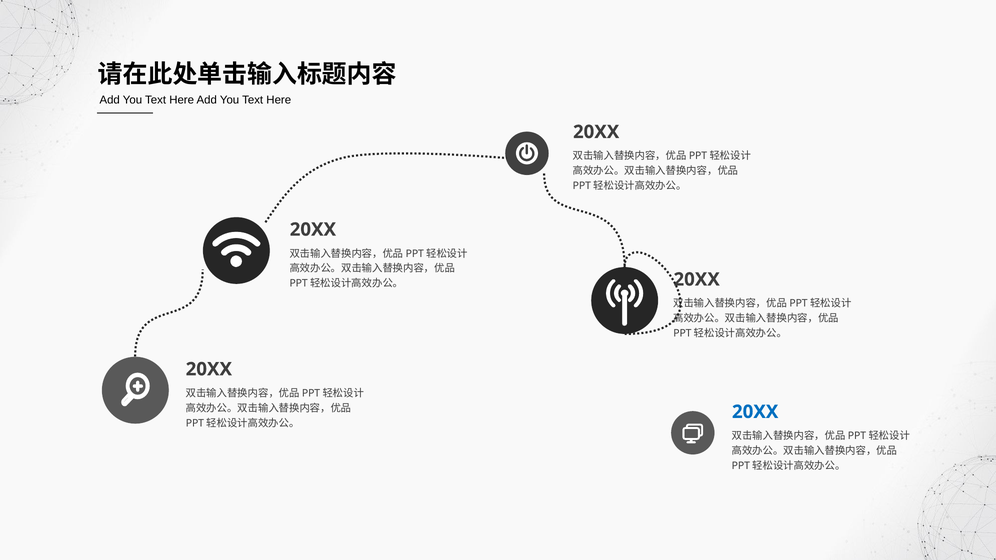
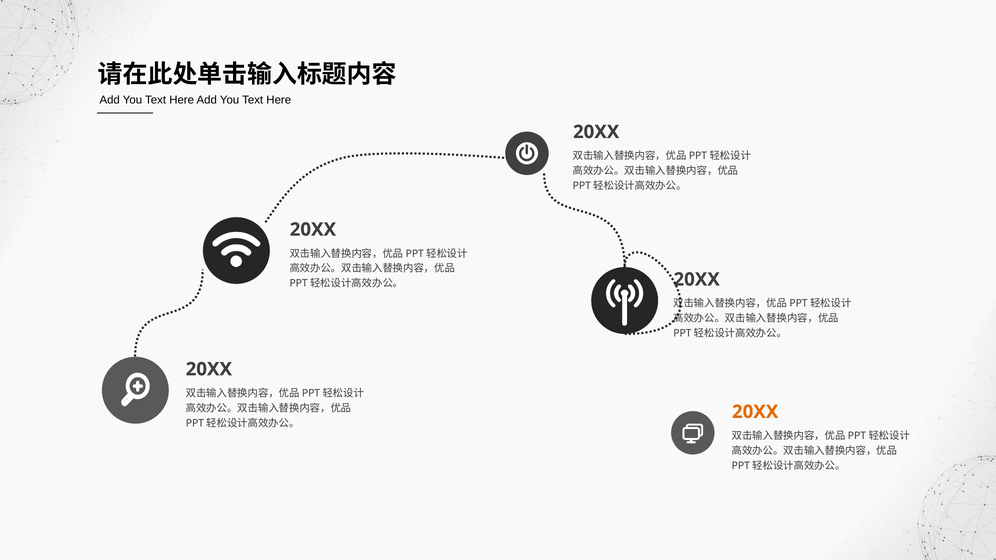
20XX colour: blue -> orange (755, 412)
